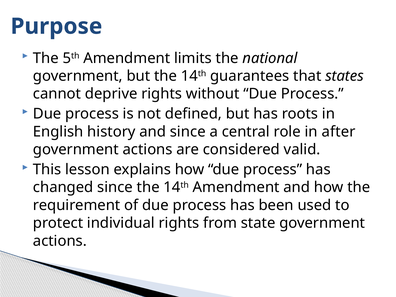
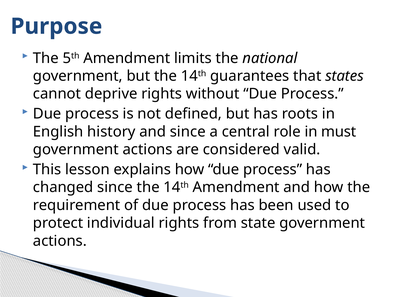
after: after -> must (339, 132)
